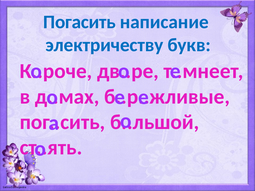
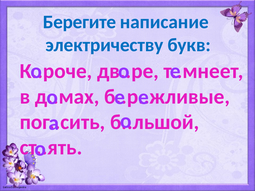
Погасить: Погасить -> Берегите (80, 22)
